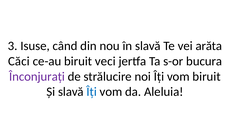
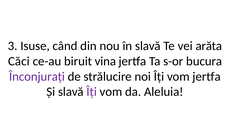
veci: veci -> vina (105, 61)
vom biruit: biruit -> jertfa (207, 77)
Îți colour: blue -> purple (92, 92)
